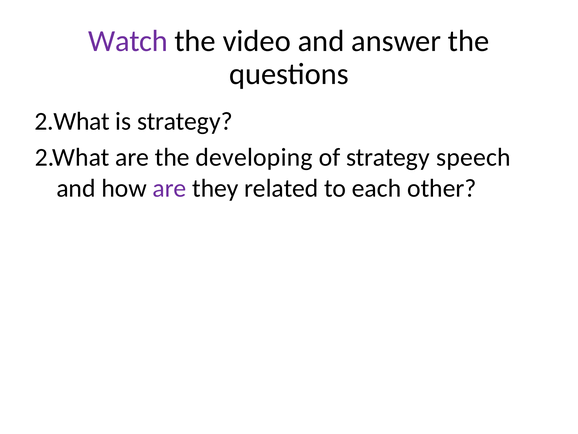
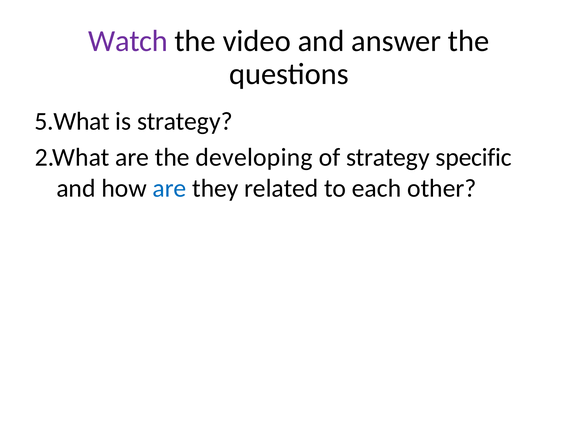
2.What: 2.What -> 5.What (72, 121)
speech: speech -> specific (474, 157)
are colour: purple -> blue (170, 188)
